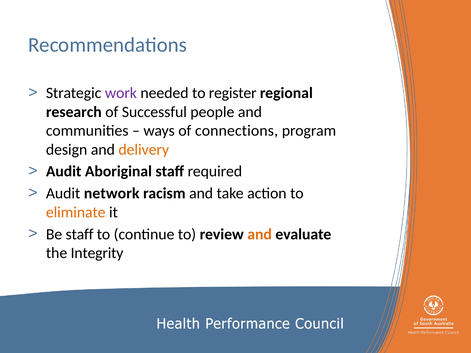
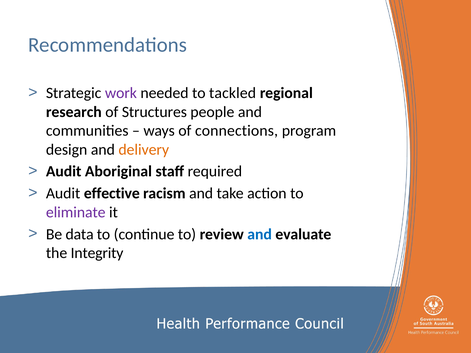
register: register -> tackled (233, 93)
Successful: Successful -> Structures (154, 112)
network: network -> effective (112, 194)
eliminate colour: orange -> purple (76, 212)
Be staff: staff -> data (80, 234)
and colour: orange -> blue (260, 234)
